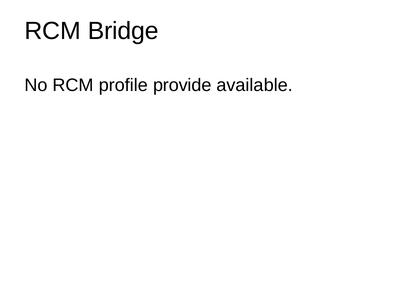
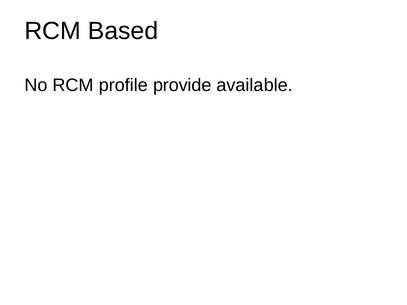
Bridge: Bridge -> Based (123, 31)
